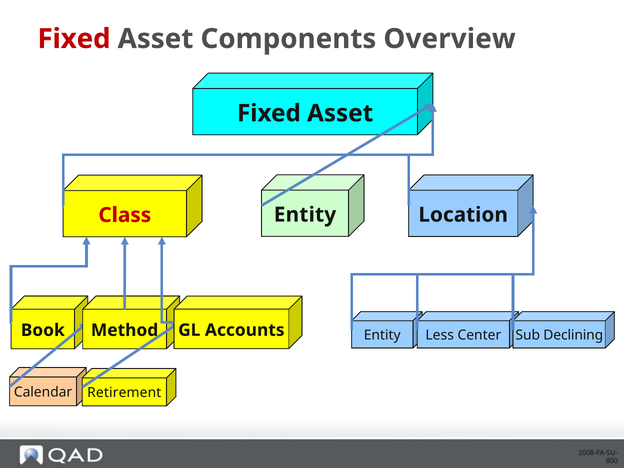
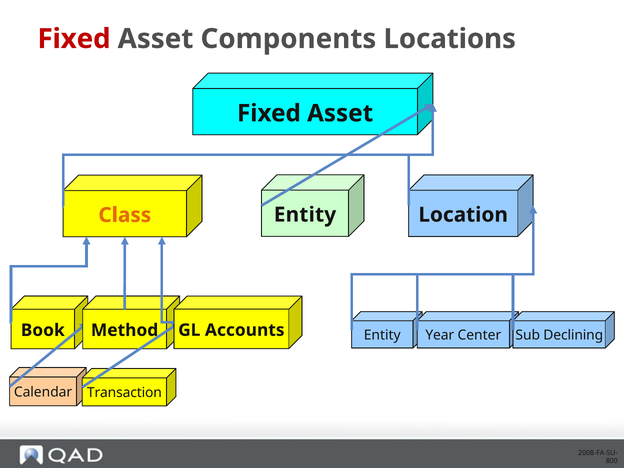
Overview: Overview -> Locations (450, 39)
Class colour: red -> orange (125, 215)
Less: Less -> Year (440, 335)
Retirement: Retirement -> Transaction (124, 393)
